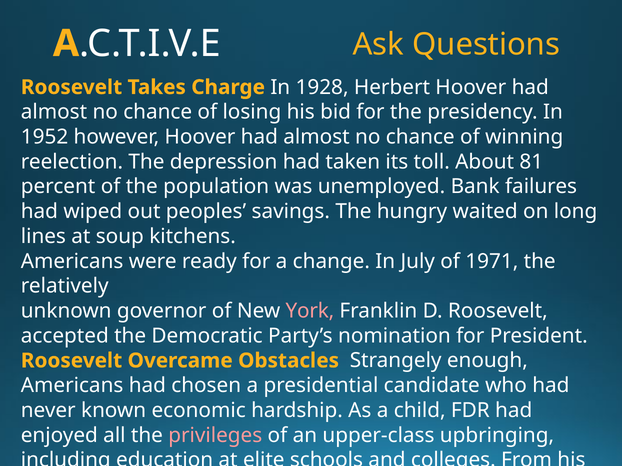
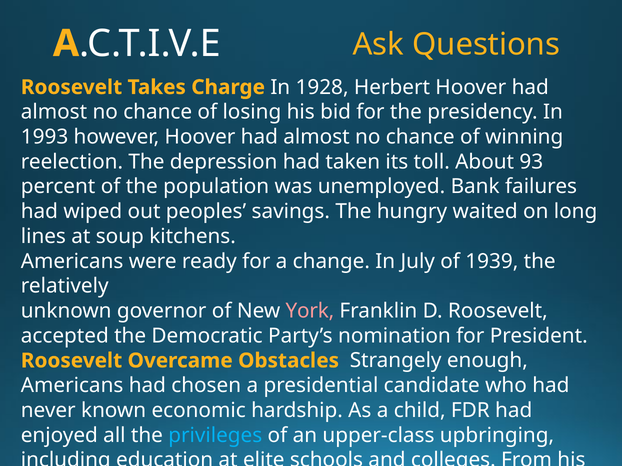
1952: 1952 -> 1993 (45, 137)
81: 81 -> 93 (531, 162)
1971: 1971 -> 1939 (492, 261)
privileges colour: pink -> light blue (215, 436)
